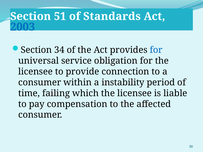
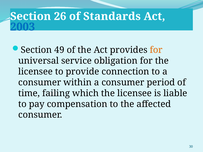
51: 51 -> 26 (60, 16)
34: 34 -> 49 (59, 50)
for colour: blue -> orange (156, 50)
within a instability: instability -> consumer (123, 83)
